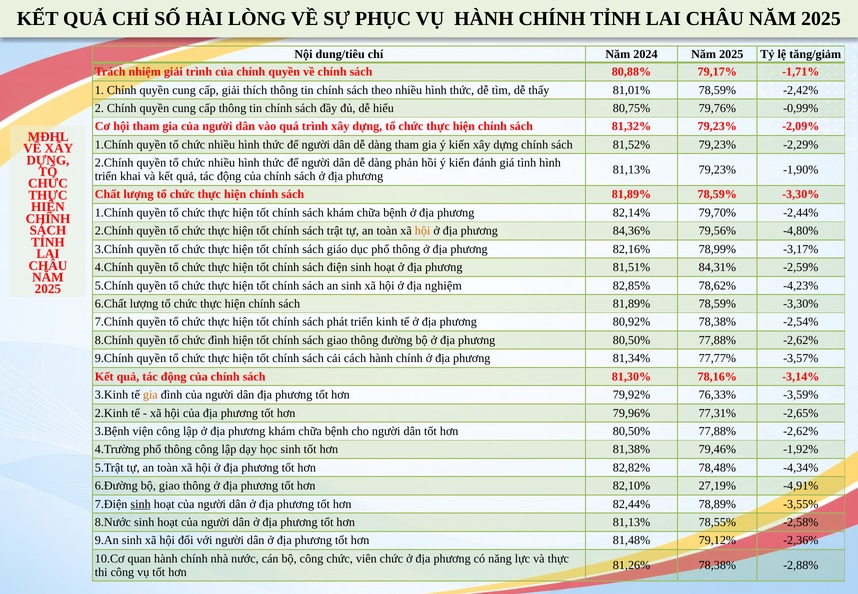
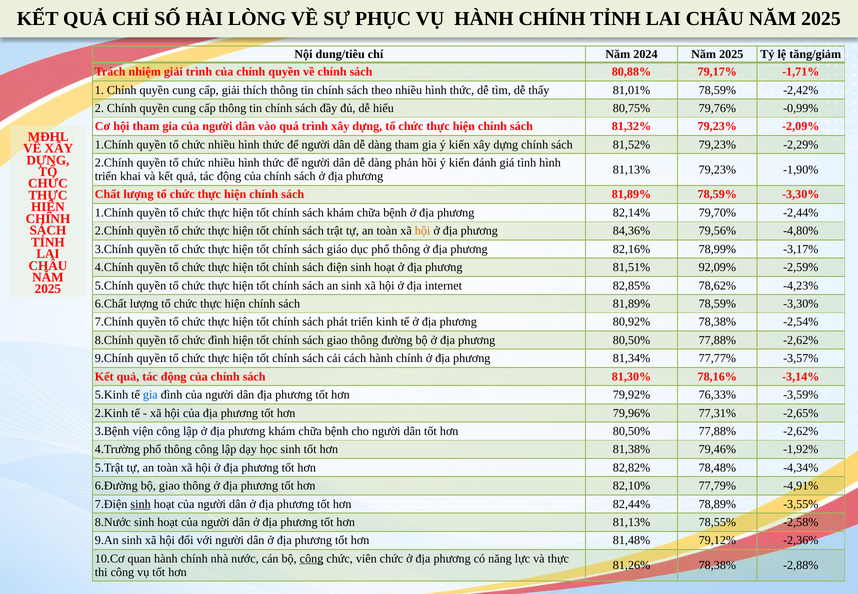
84,31%: 84,31% -> 92,09% (717, 267)
nghiệm: nghiệm -> internet (443, 286)
3.Kinh: 3.Kinh -> 5.Kinh (112, 395)
gia colour: orange -> blue (150, 395)
27,19%: 27,19% -> 77,79% (717, 486)
công underline: none -> present (312, 559)
